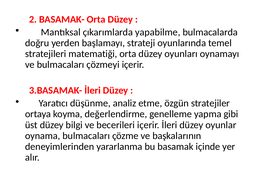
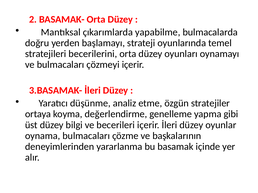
matematiği: matematiği -> becerilerini (93, 54)
